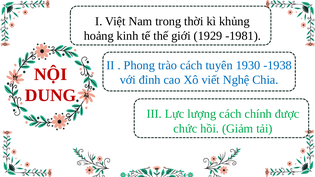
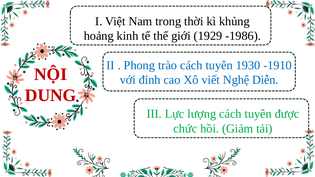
-1981: -1981 -> -1986 (243, 36)
-1938: -1938 -> -1910 (278, 65)
Chia: Chia -> Diễn (265, 80)
lượng cách chính: chính -> tuyên (258, 114)
